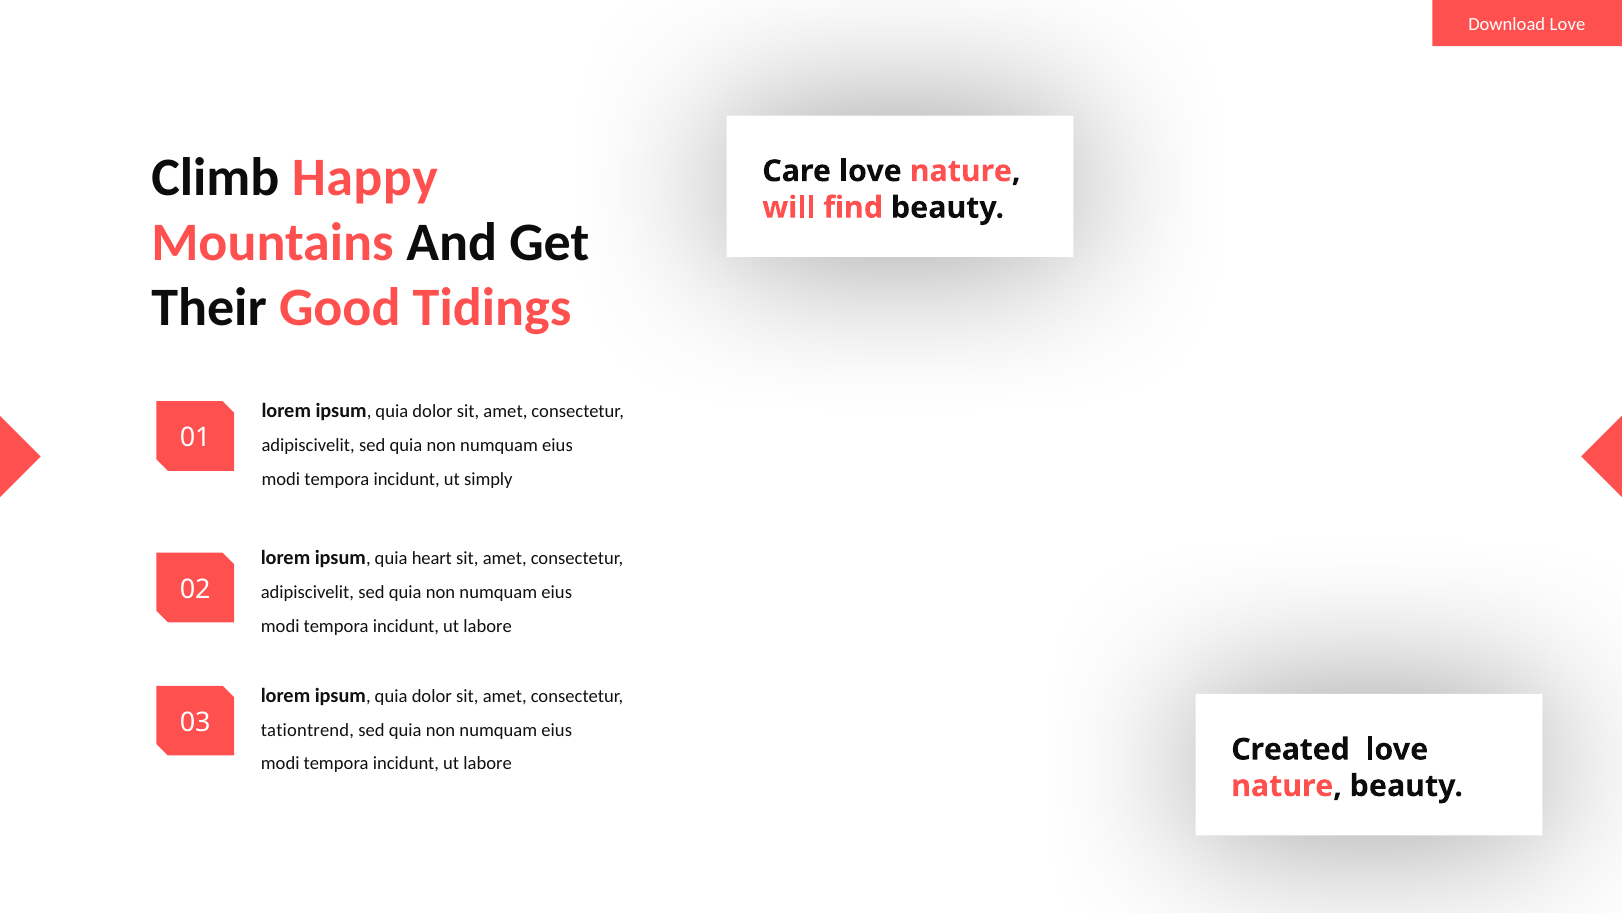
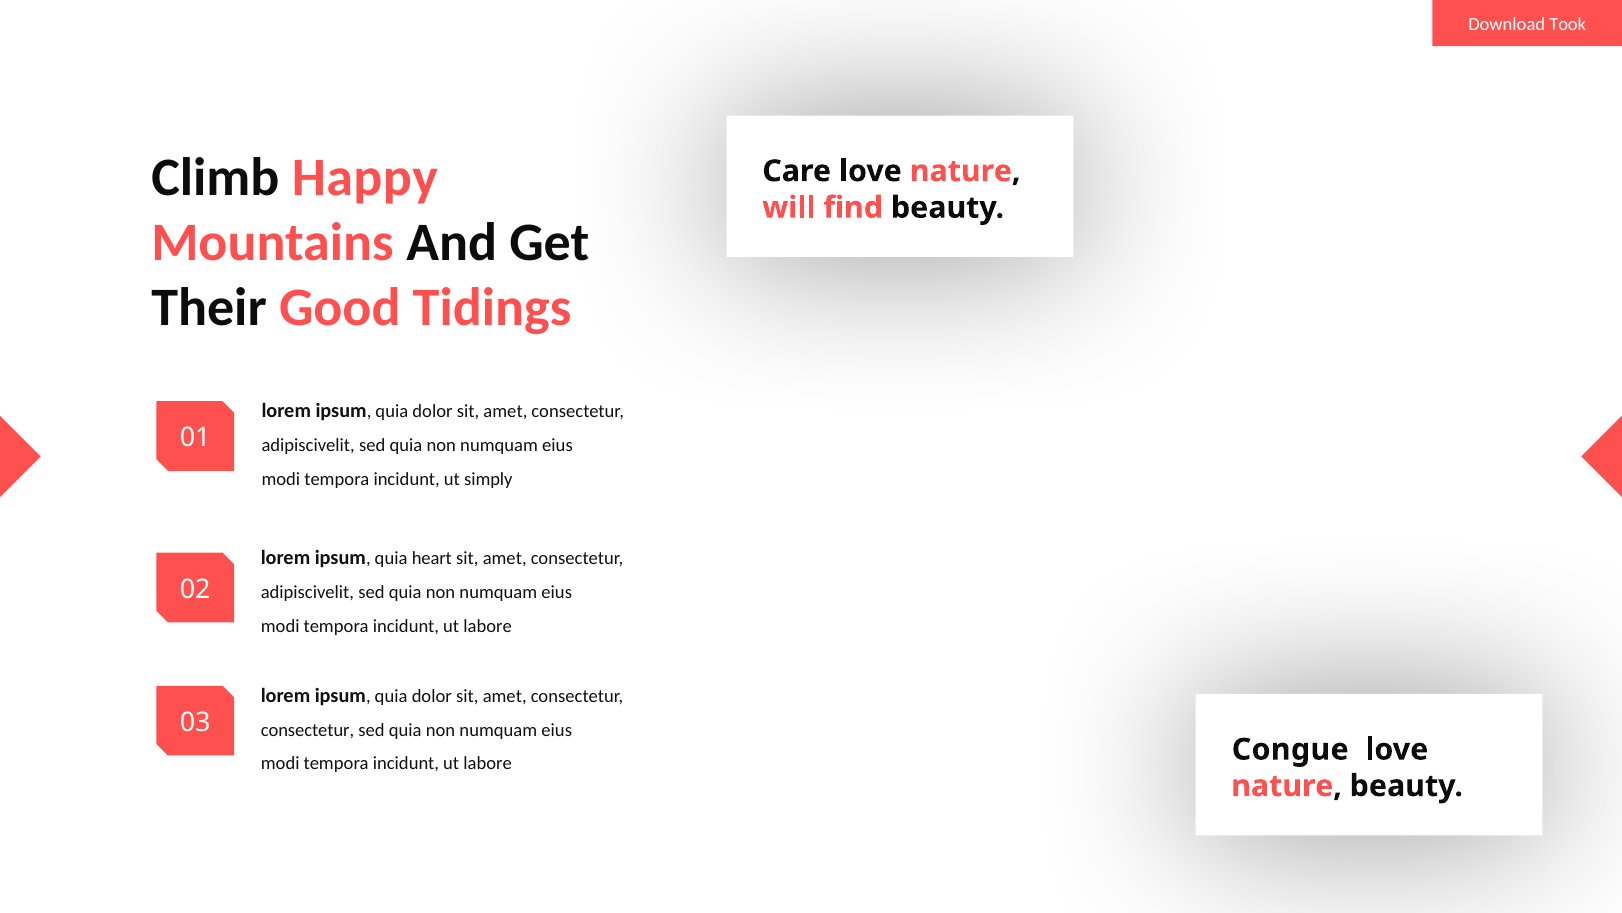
Download Love: Love -> Took (1568, 24)
tationtrend: tationtrend -> consectetur (308, 730)
Created: Created -> Congue (1290, 749)
